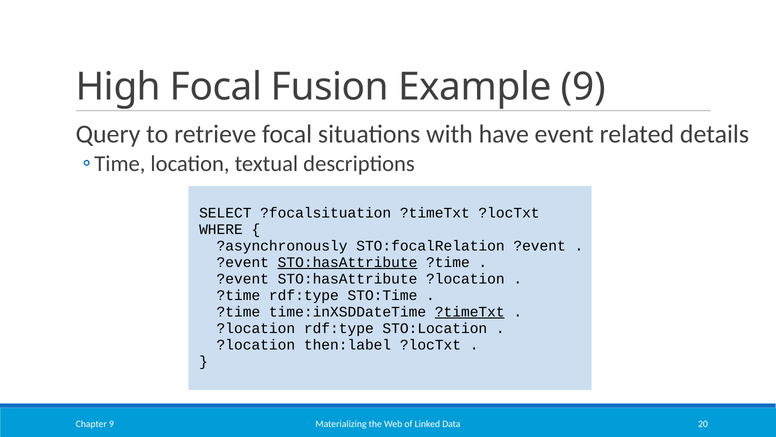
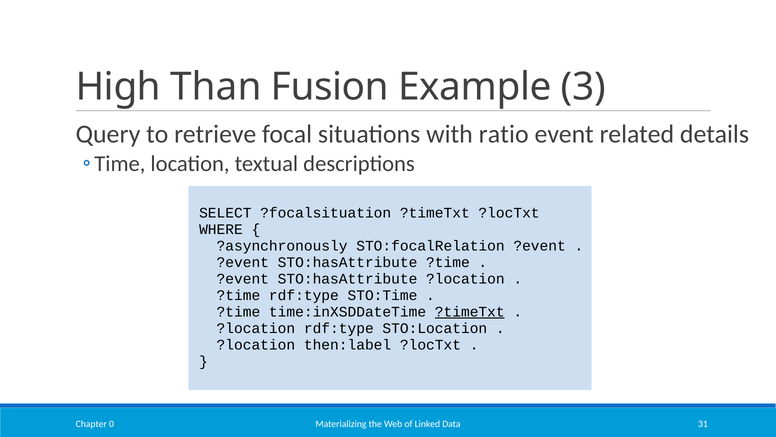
High Focal: Focal -> Than (216, 87)
Example 9: 9 -> 3 (583, 87)
have: have -> ratio (504, 134)
STO:hasAttribute underline: present -> none (348, 262)
20: 20 -> 31 (703, 423)
Chapter 9: 9 -> 0 (112, 423)
